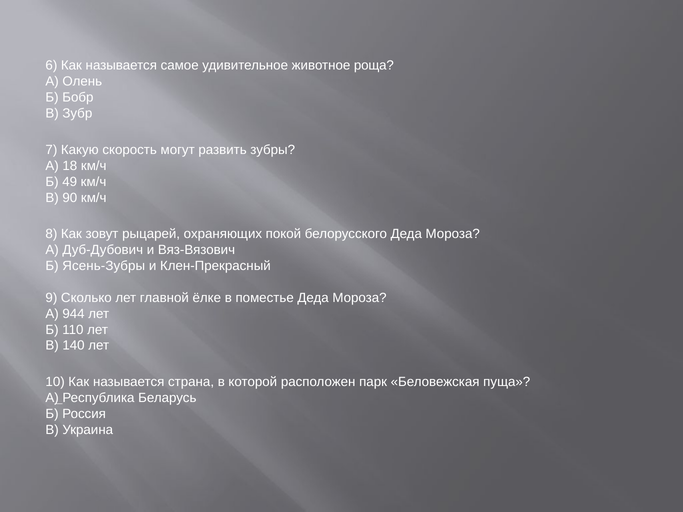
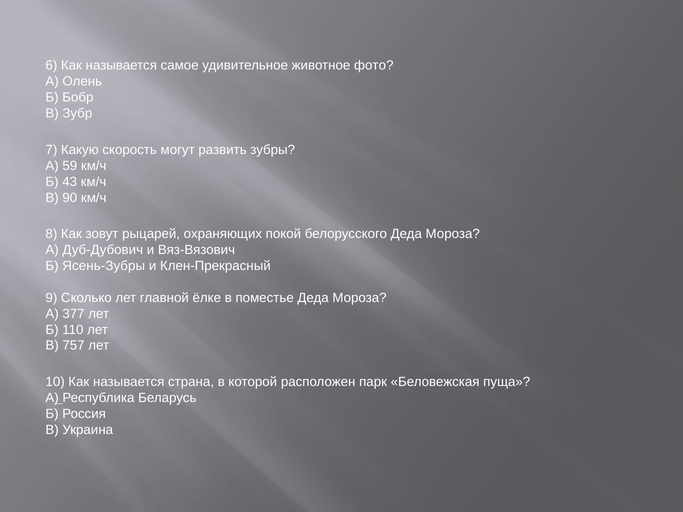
роща: роща -> фото (374, 66)
18: 18 -> 59 (70, 166)
49: 49 -> 43 (70, 182)
944: 944 -> 377 (74, 314)
140: 140 -> 757 (74, 346)
